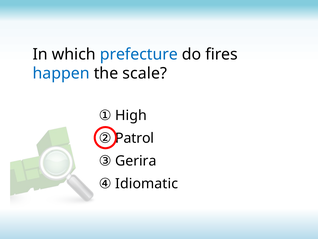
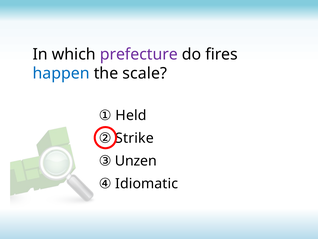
prefecture colour: blue -> purple (139, 54)
High: High -> Held (131, 115)
Patrol: Patrol -> Strike (134, 138)
Gerira: Gerira -> Unzen (136, 161)
